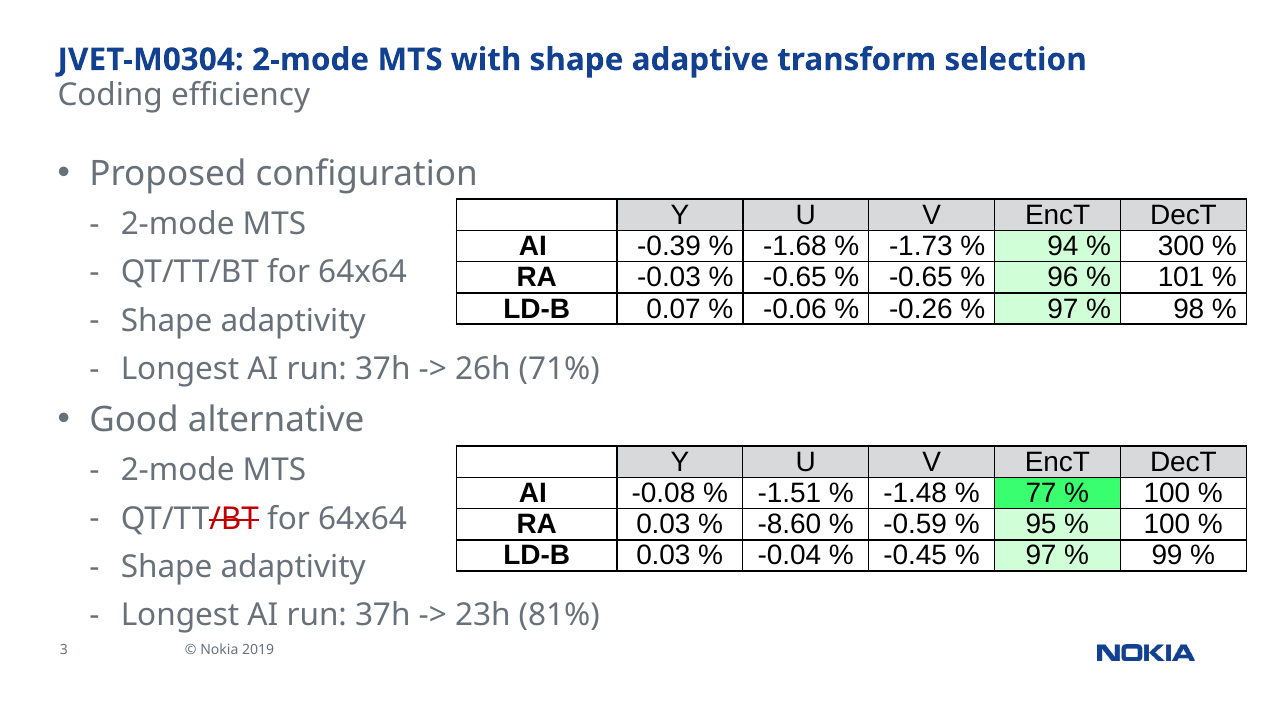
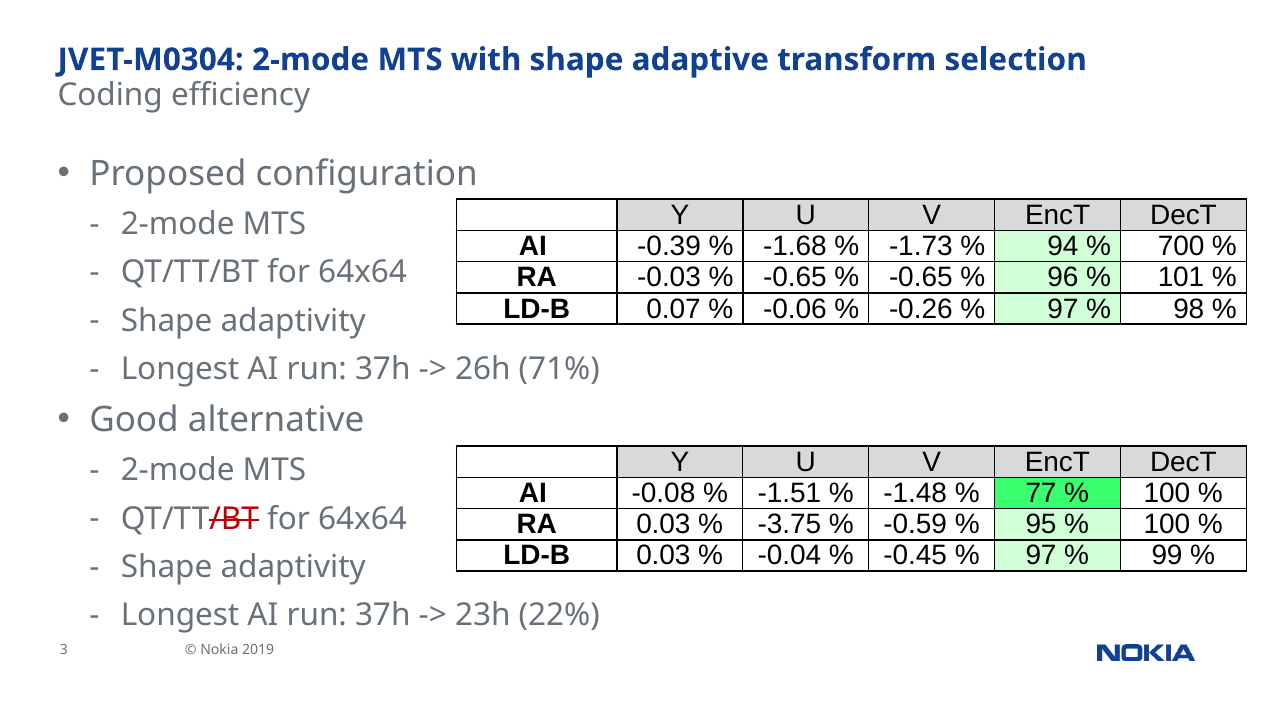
300: 300 -> 700 (1181, 246)
-8.60: -8.60 -> -3.75 (789, 524)
81%: 81% -> 22% (559, 615)
